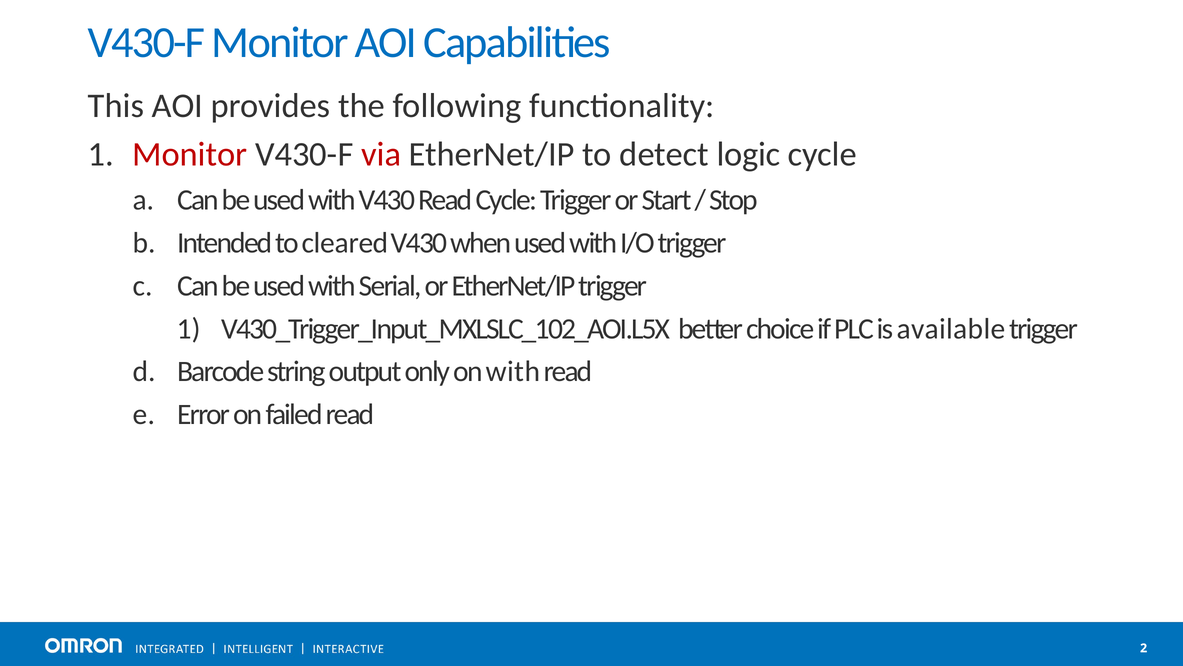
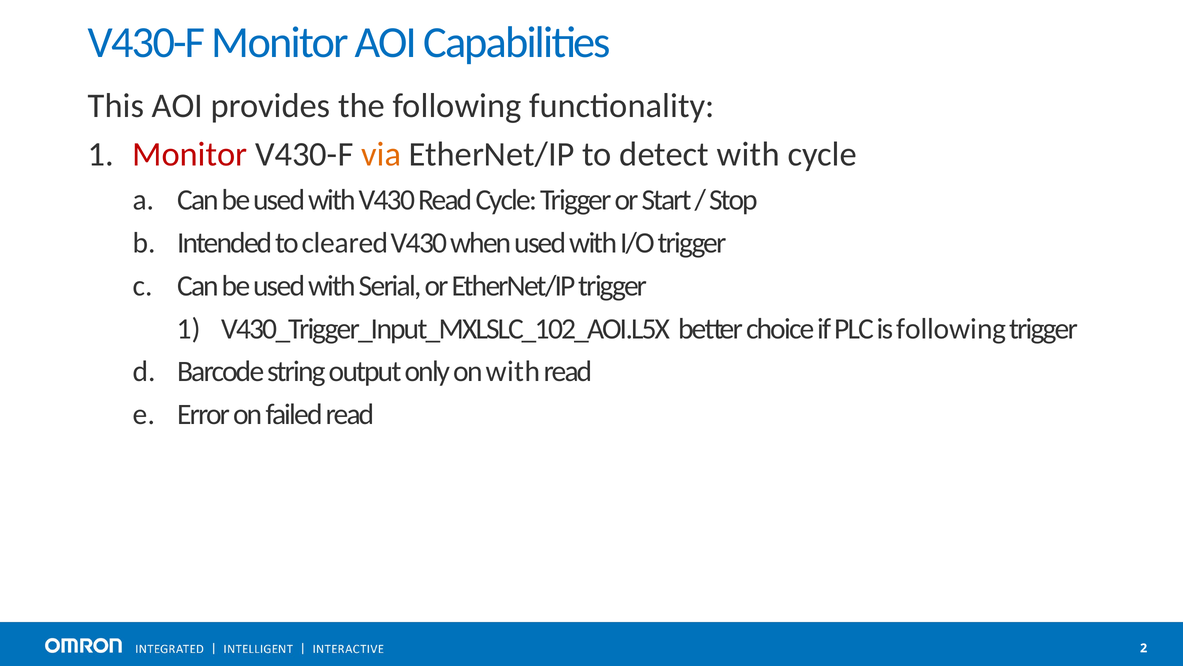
via colour: red -> orange (381, 154)
detect logic: logic -> with (748, 154)
is available: available -> following (951, 328)
